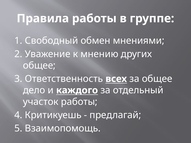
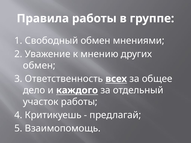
общее: общее -> обмен (39, 66)
